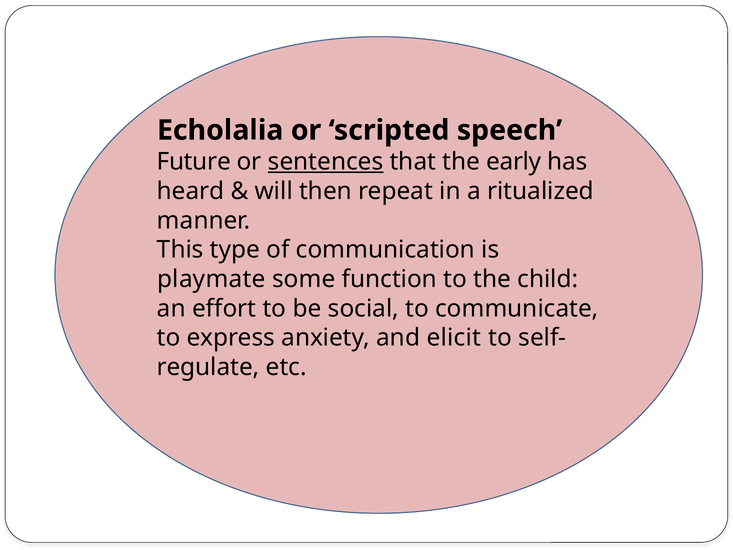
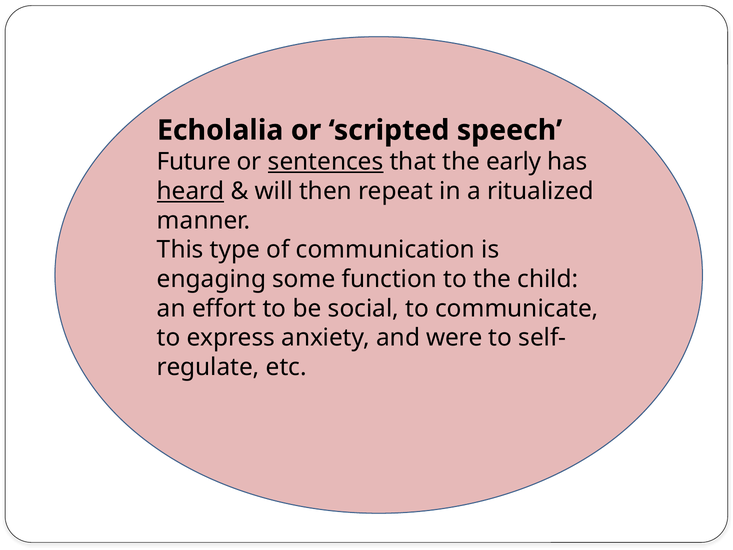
heard underline: none -> present (191, 191)
playmate: playmate -> engaging (212, 279)
elicit: elicit -> were (454, 338)
